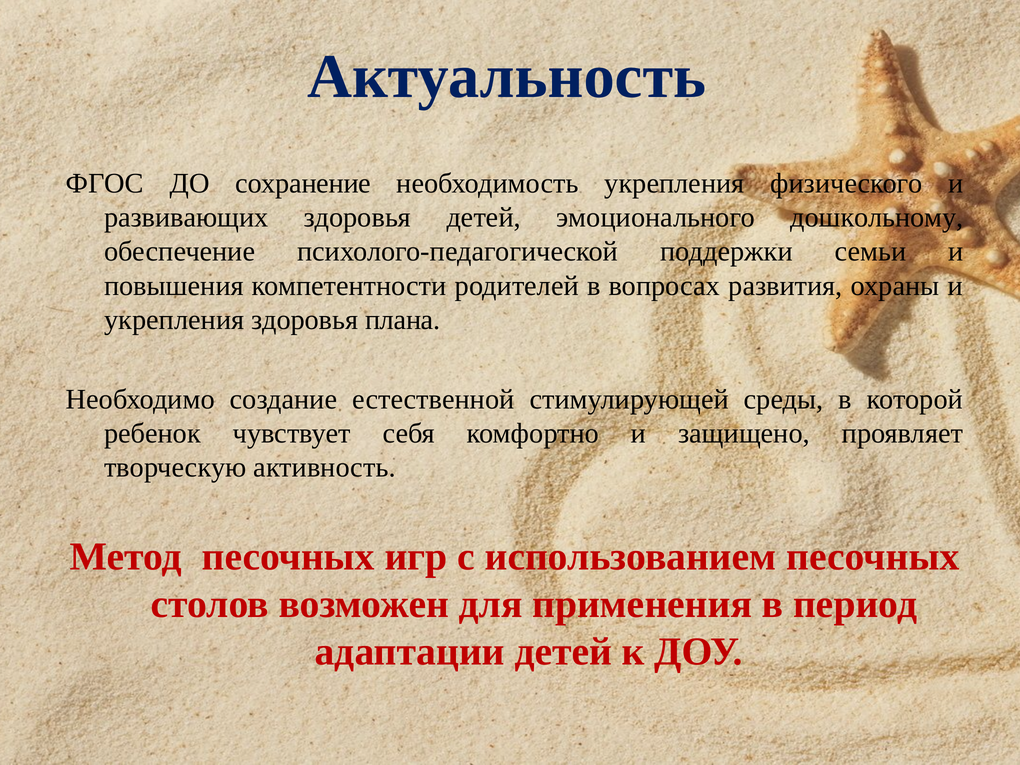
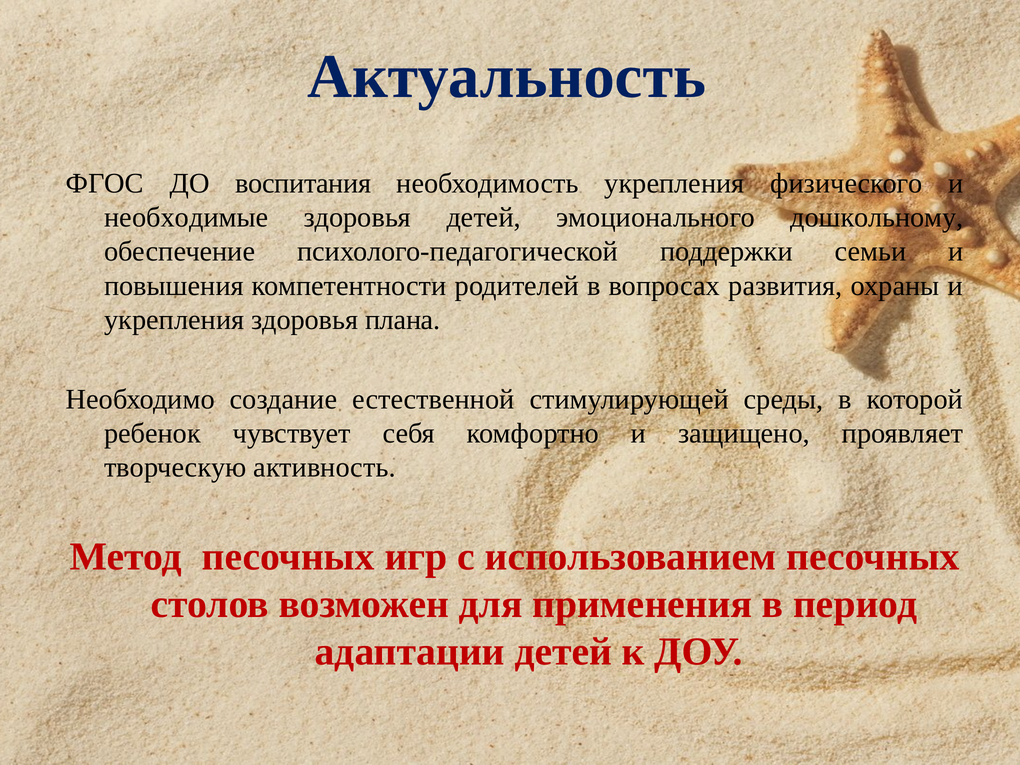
сохранение: сохранение -> воспитания (303, 184)
развивающих: развивающих -> необходимые (186, 218)
